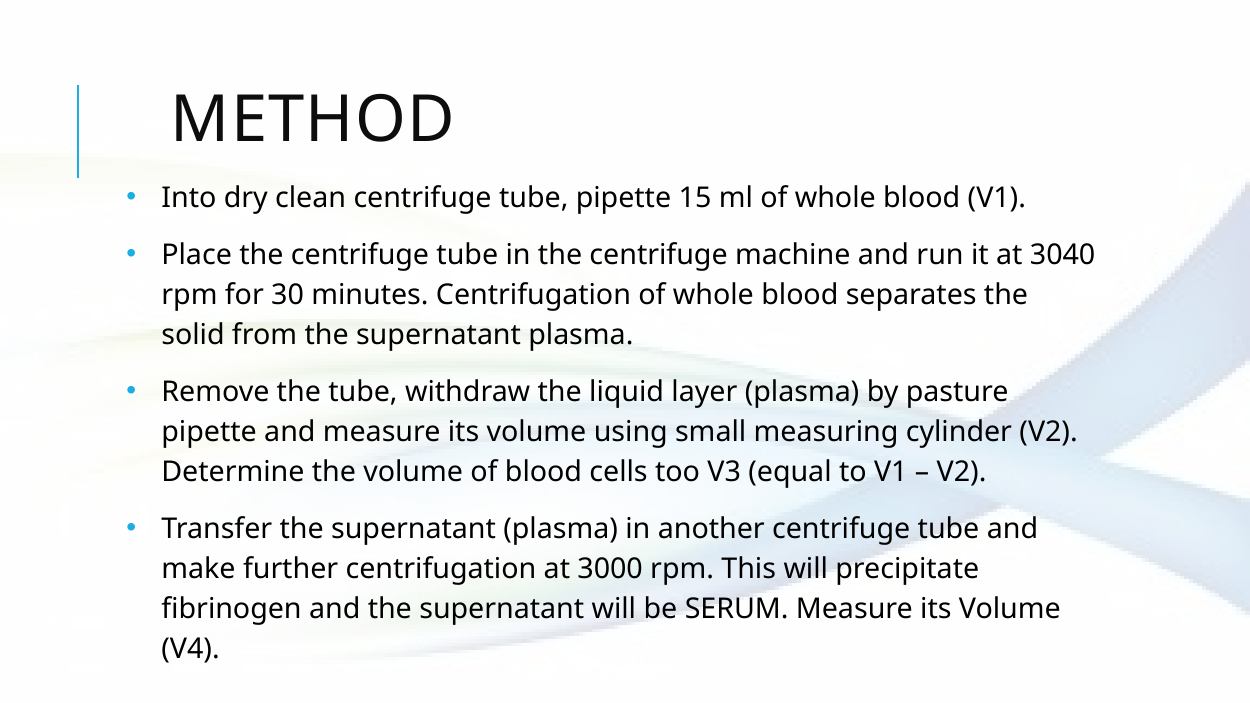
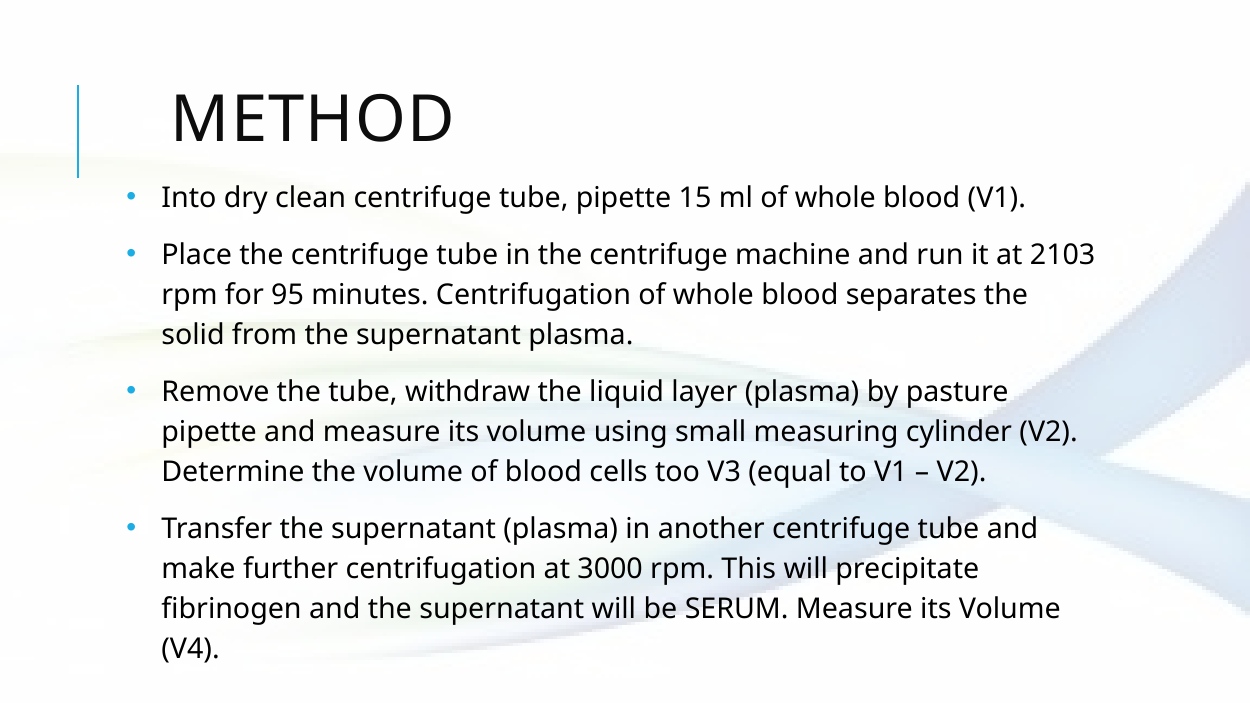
3040: 3040 -> 2103 (1063, 255)
30: 30 -> 95 (288, 295)
